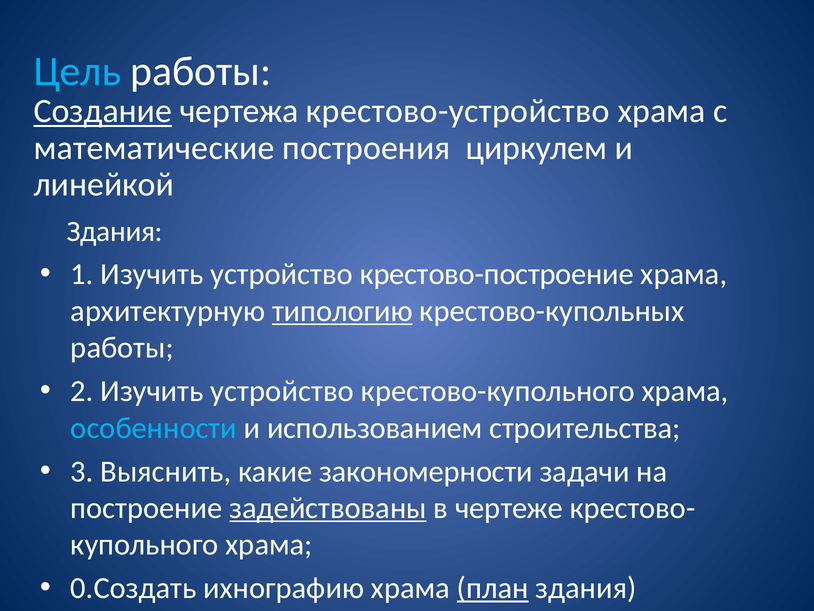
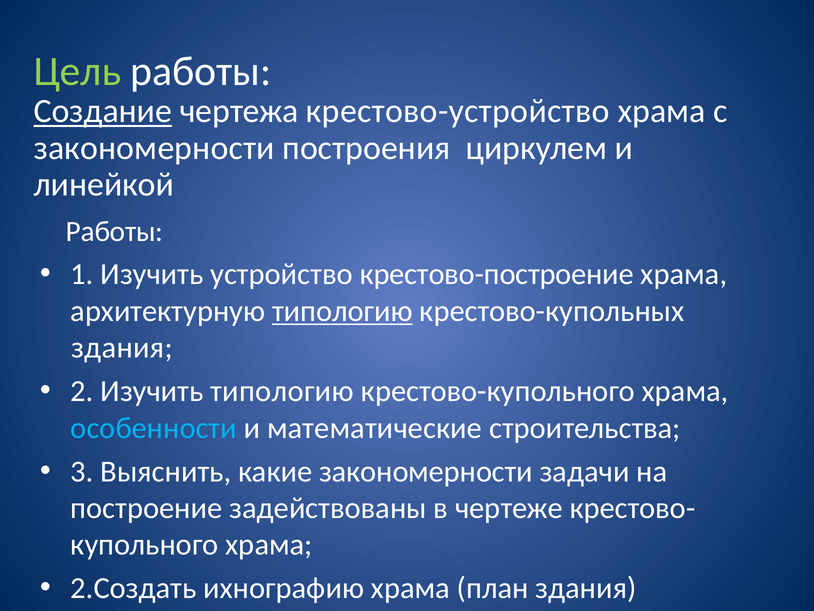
Цель colour: light blue -> light green (77, 71)
математические: математические -> закономерности (154, 148)
Здания: Здания -> Работы (115, 231)
работы: работы -> здания (122, 348)
2 Изучить устройство: устройство -> типологию (282, 391)
использованием: использованием -> математические (375, 428)
задействованы underline: present -> none (328, 508)
0.Создать: 0.Создать -> 2.Создать (133, 588)
план underline: present -> none (493, 588)
